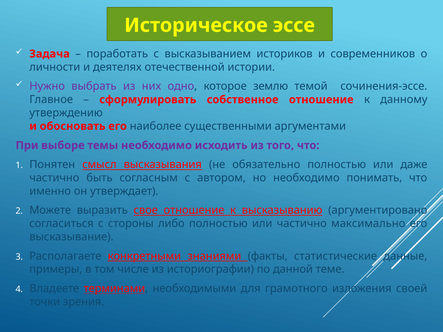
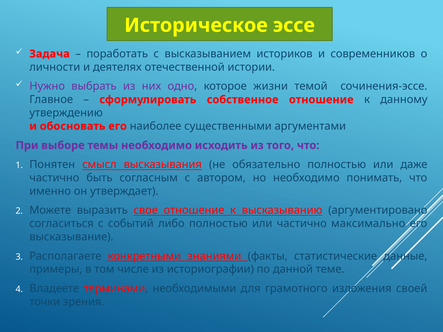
землю: землю -> жизни (271, 86)
стороны: стороны -> событий (131, 224)
